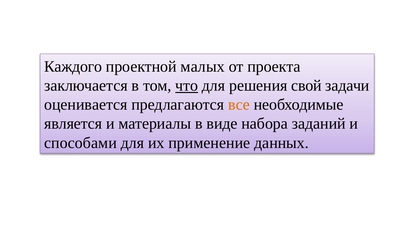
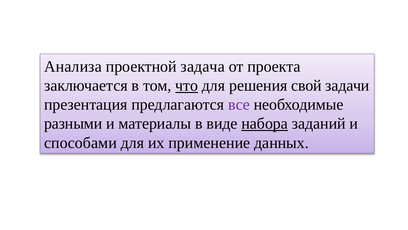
Каждого: Каждого -> Анализа (73, 66)
малых: малых -> задача (203, 66)
оценивается: оценивается -> презентация (86, 104)
все colour: orange -> purple (239, 104)
является: является -> разными (73, 123)
набора underline: none -> present (265, 123)
